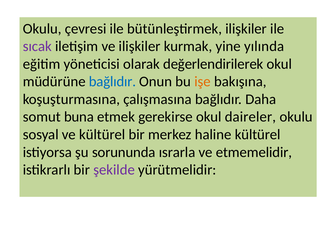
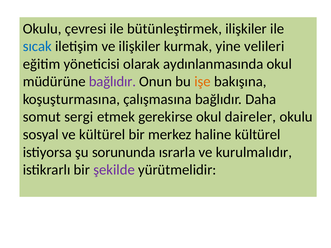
sıcak colour: purple -> blue (37, 46)
yılında: yılında -> velileri (264, 46)
değerlendirilerek: değerlendirilerek -> aydınlanmasında (213, 64)
bağlıdır colour: blue -> purple (112, 82)
buna: buna -> sergi (79, 117)
etmemelidir: etmemelidir -> kurulmalıdır (254, 152)
